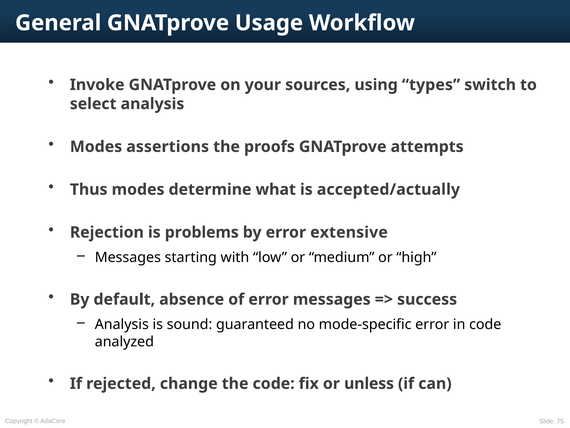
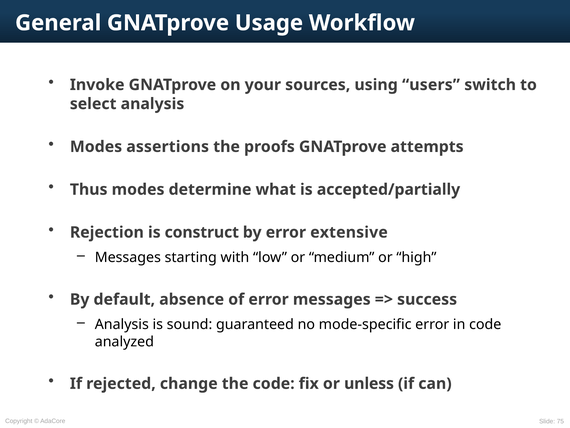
types: types -> users (431, 85)
accepted/actually: accepted/actually -> accepted/partially (388, 189)
problems: problems -> construct (202, 232)
